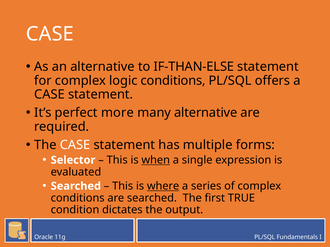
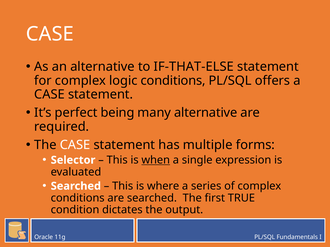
IF-THAN-ELSE: IF-THAN-ELSE -> IF-THAT-ELSE (194, 67)
more: more -> being (118, 113)
where underline: present -> none (163, 186)
